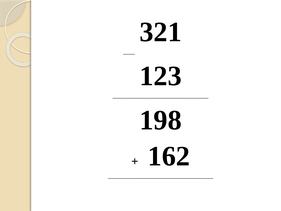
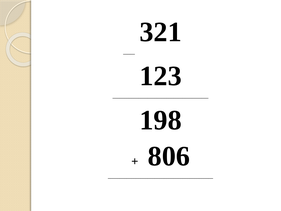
162: 162 -> 806 (169, 156)
